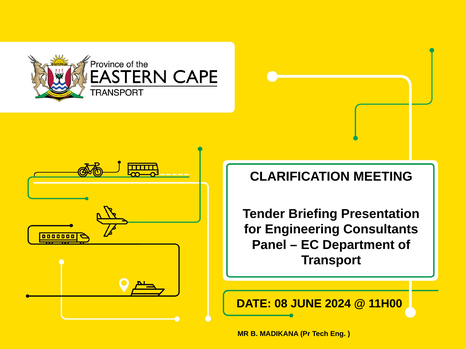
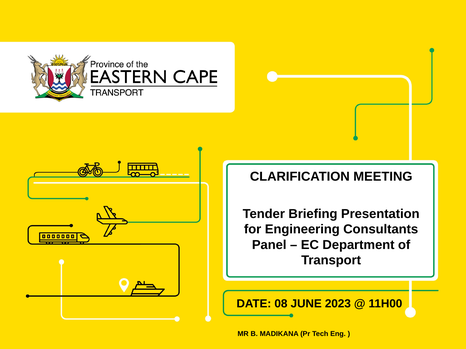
2024: 2024 -> 2023 (338, 304)
